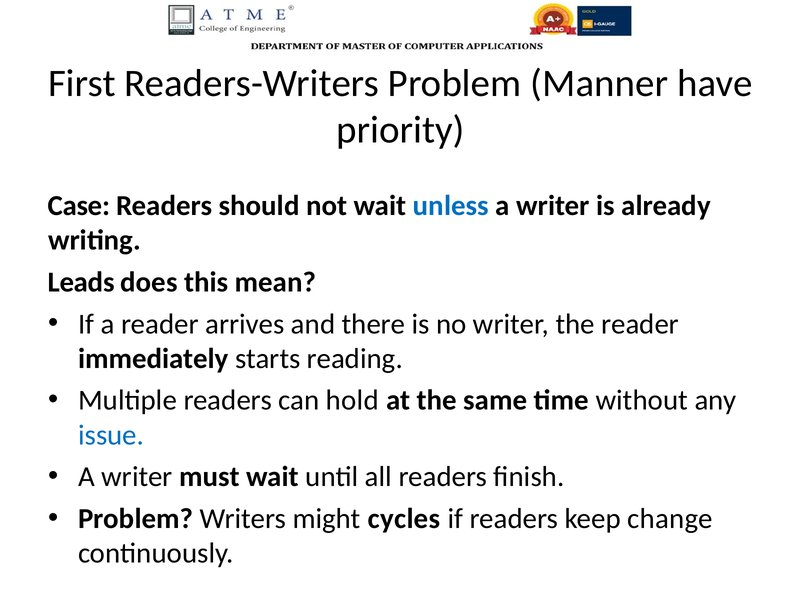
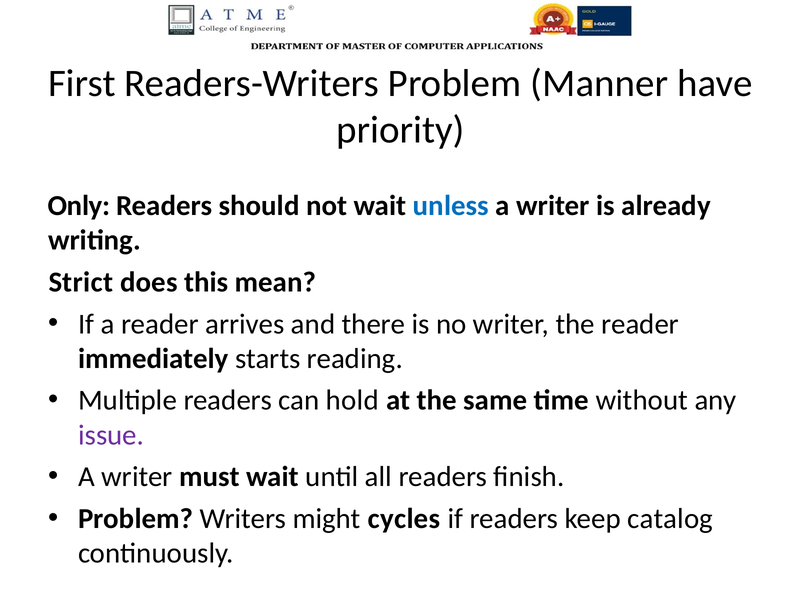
Case: Case -> Only (79, 206)
Leads: Leads -> Strict (81, 283)
issue colour: blue -> purple (111, 436)
change: change -> catalog (670, 519)
